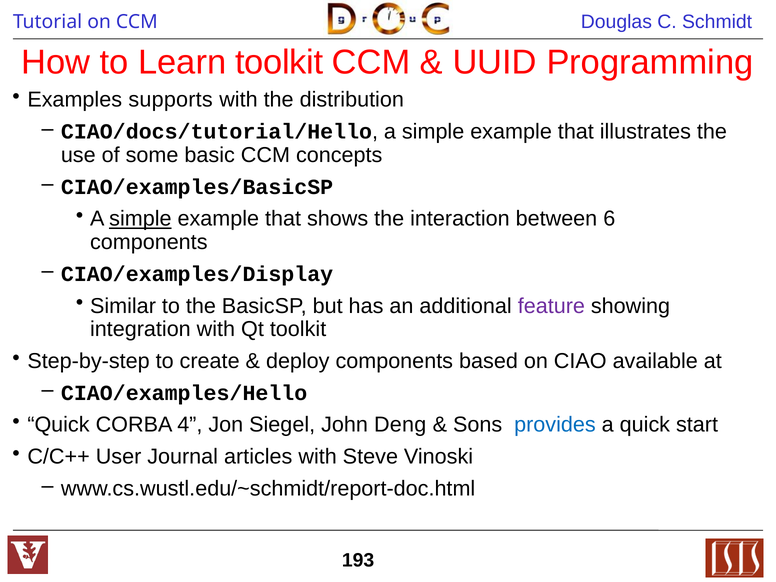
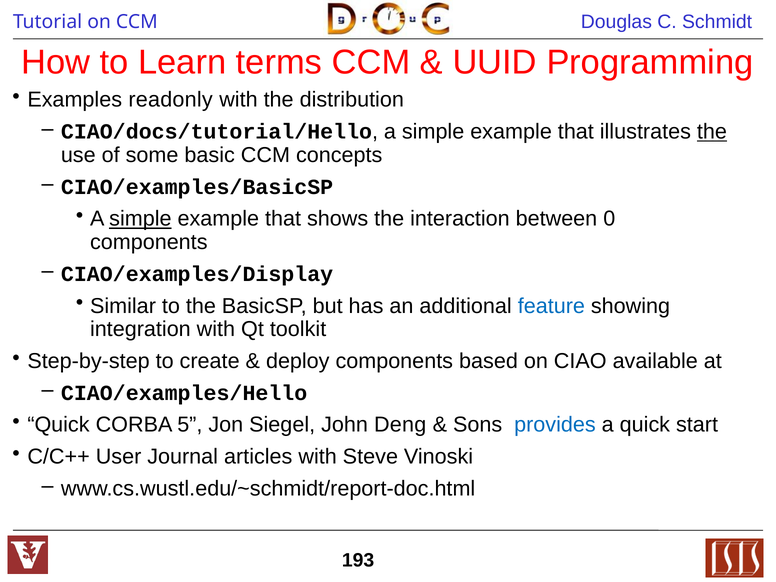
Learn toolkit: toolkit -> terms (279, 63)
supports: supports -> readonly (171, 100)
the underline: none -> present (712, 132)
6: 6 -> 0 (609, 219)
feature colour: purple -> blue (551, 306)
4: 4 -> 5 (190, 425)
